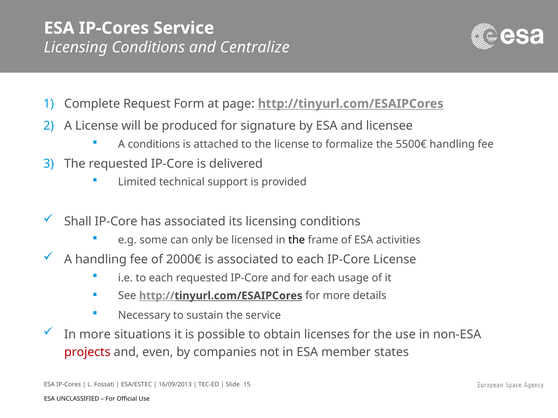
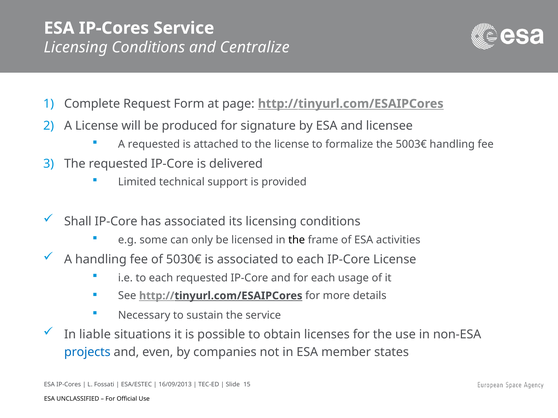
A conditions: conditions -> requested (154, 144)
5500€: 5500€ -> 5003€ (411, 144)
2000€: 2000€ -> 5030€ (184, 260)
In more: more -> liable (95, 335)
projects colour: red -> blue (87, 353)
